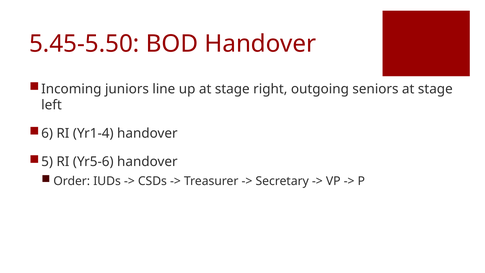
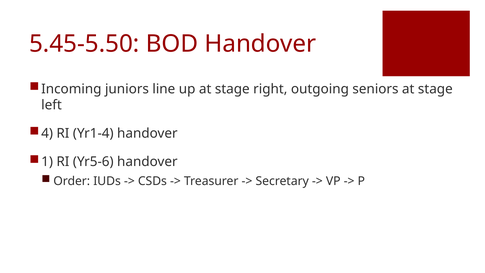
6: 6 -> 4 (47, 133)
5: 5 -> 1 (47, 162)
